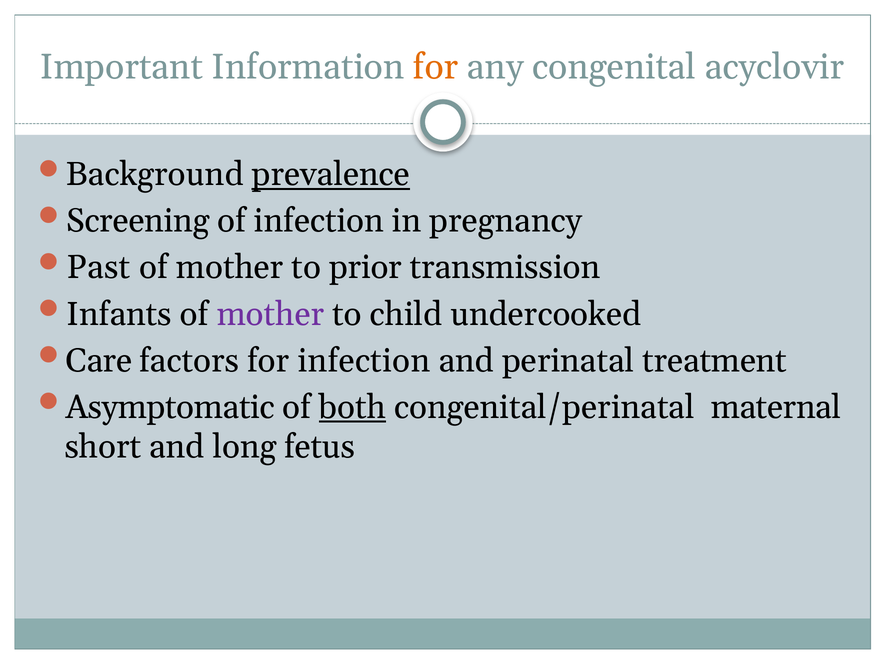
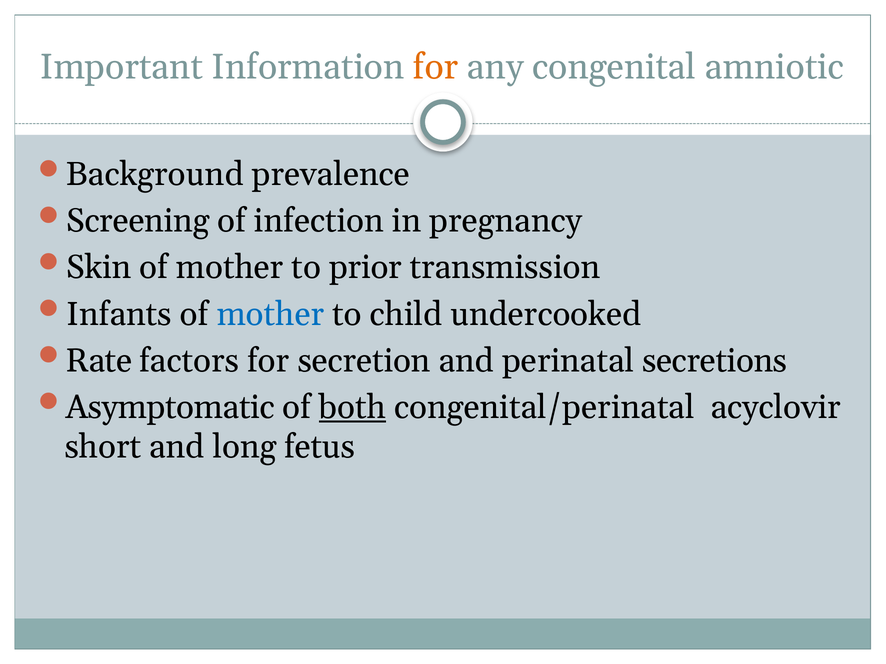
acyclovir: acyclovir -> amniotic (774, 67)
prevalence underline: present -> none (331, 175)
Past: Past -> Skin (99, 268)
mother colour: purple -> blue (270, 314)
Care: Care -> Rate (99, 361)
for infection: infection -> secretion (364, 361)
treatment: treatment -> secretions (715, 361)
maternal: maternal -> acyclovir (776, 407)
